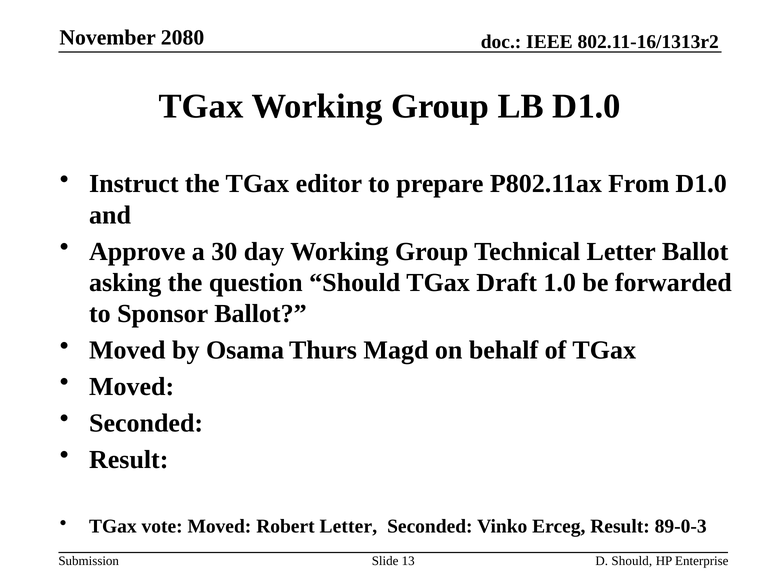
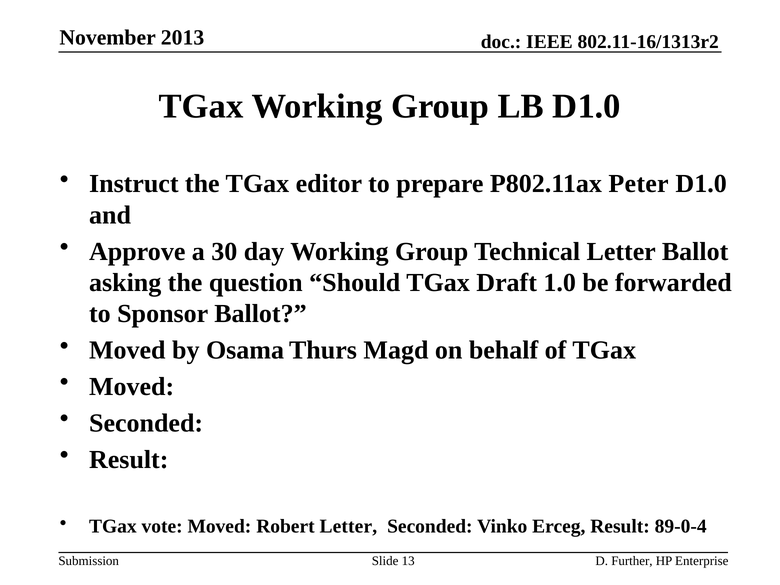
2080: 2080 -> 2013 (183, 38)
From: From -> Peter (639, 184)
89-0-3: 89-0-3 -> 89-0-4 (681, 527)
D Should: Should -> Further (632, 561)
